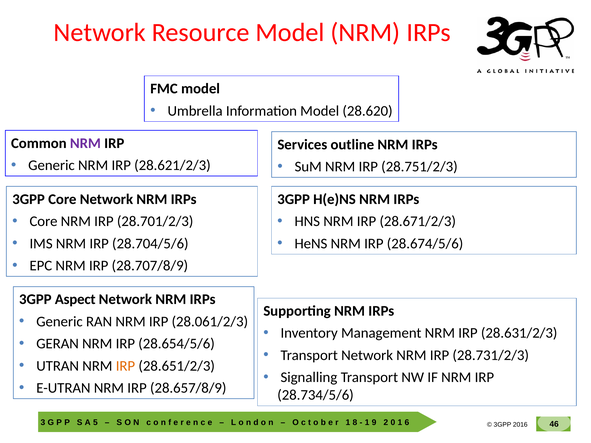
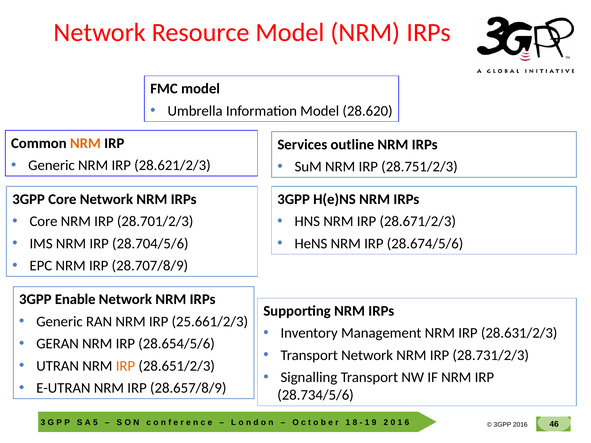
NRM colour: purple -> orange (85, 143)
Aspect: Aspect -> Enable (75, 300)
28.061/2/3: 28.061/2/3 -> 25.661/2/3 (210, 322)
